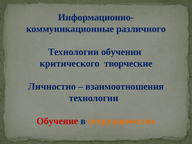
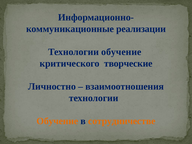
различного: различного -> реализации (141, 29)
обучении: обучении -> обучение (121, 52)
Обучение colour: red -> orange (57, 121)
